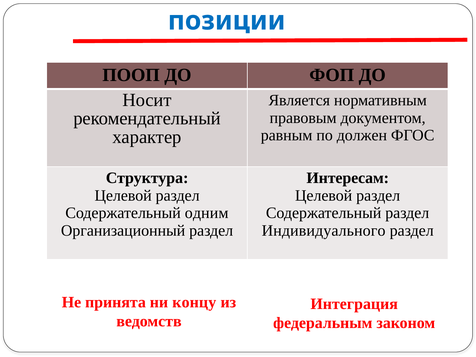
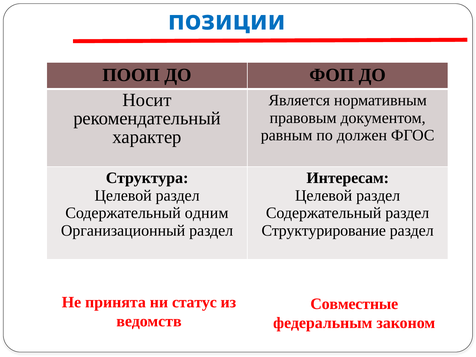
Индивидуального: Индивидуального -> Структурирование (324, 231)
концу: концу -> статус (194, 302)
Интеграция: Интеграция -> Совместные (354, 304)
